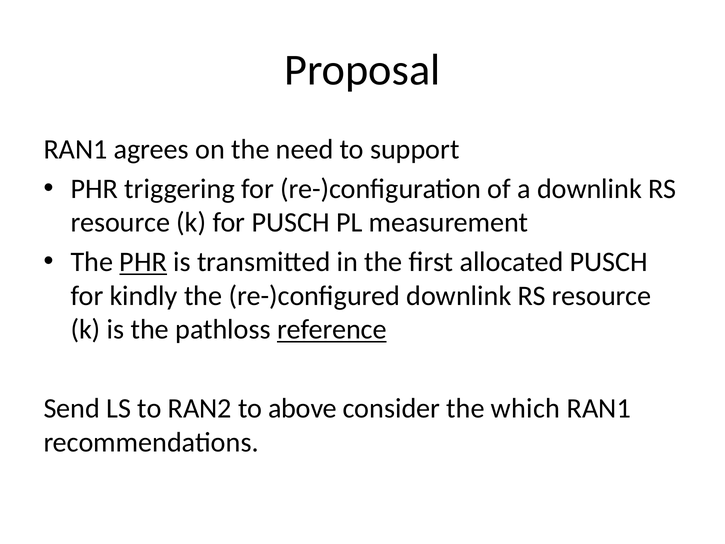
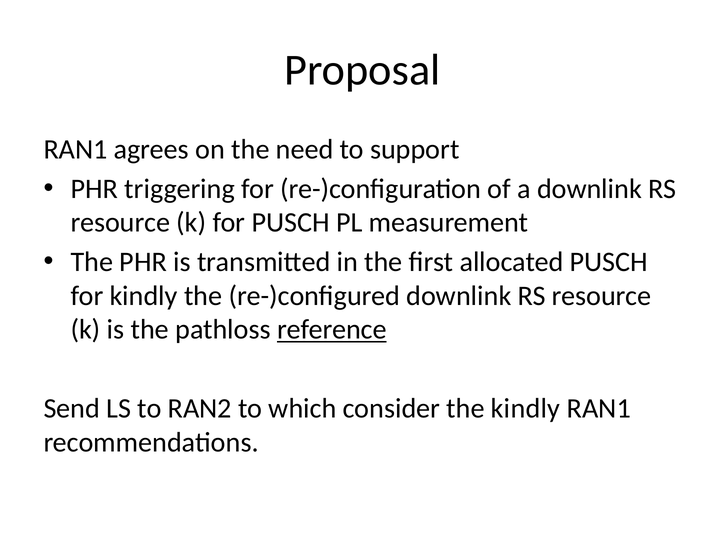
PHR underline: present -> none (143, 262)
above: above -> which (302, 408)
the which: which -> kindly (526, 408)
